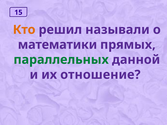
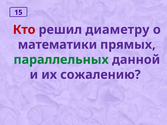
Кто colour: orange -> red (24, 30)
называли: называли -> диаметру (117, 30)
отношение: отношение -> сожалению (100, 75)
